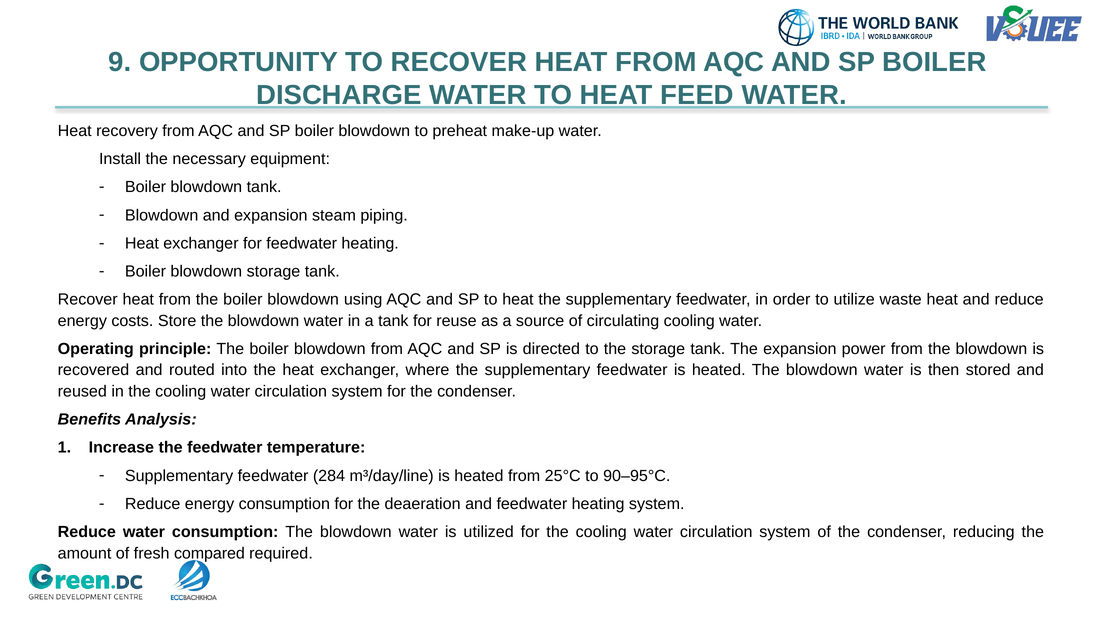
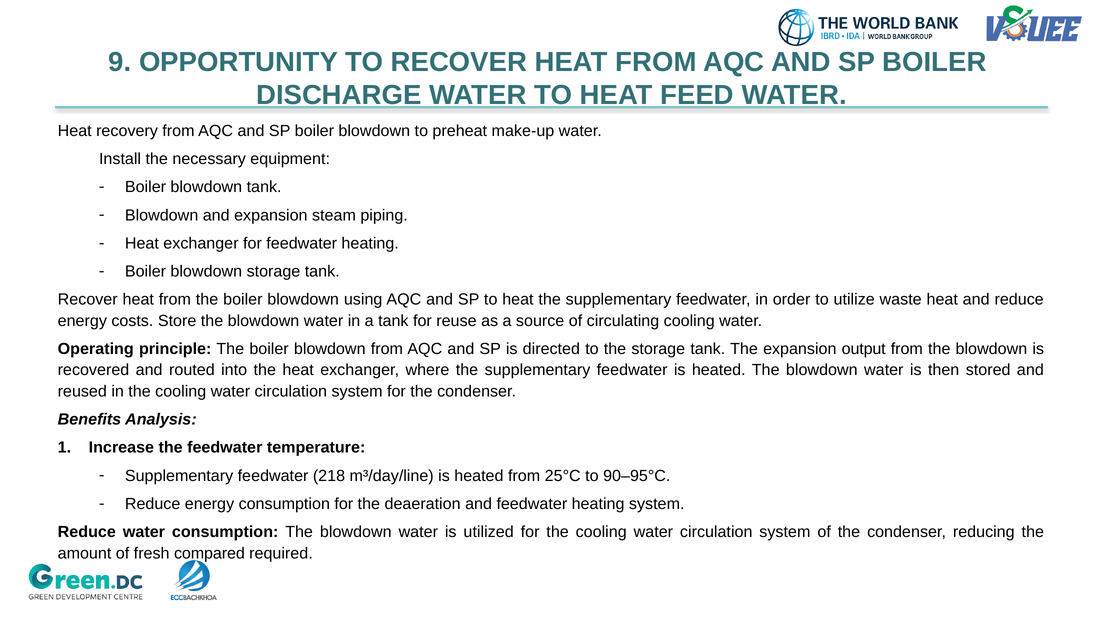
power: power -> output (864, 349)
284: 284 -> 218 (329, 476)
